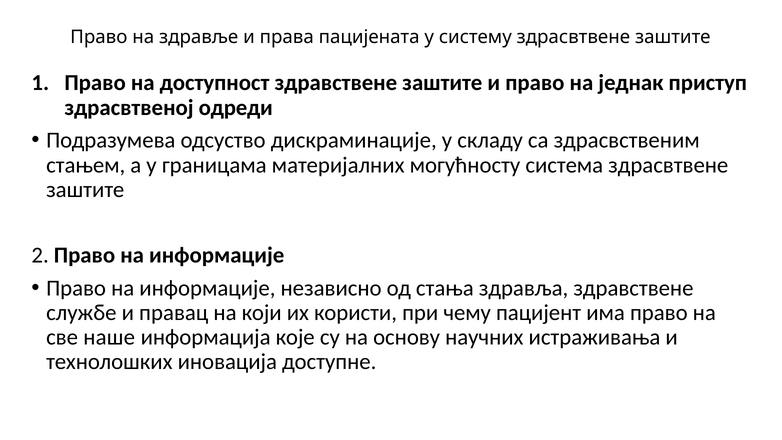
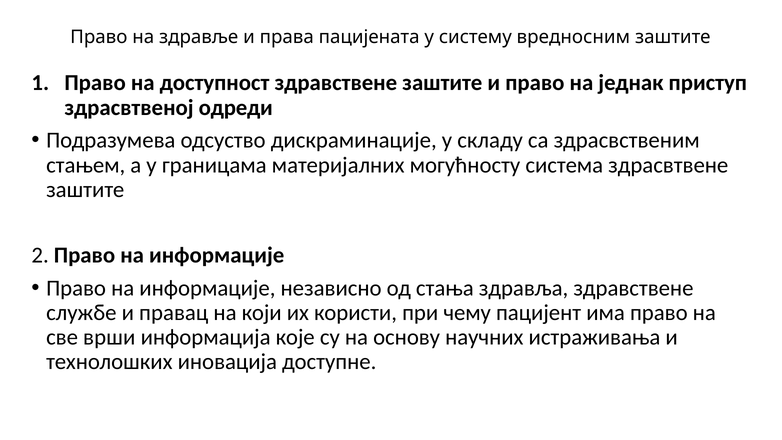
систему здрасвтвене: здрасвтвене -> вредносним (573, 37)
наше: наше -> врши (109, 337)
